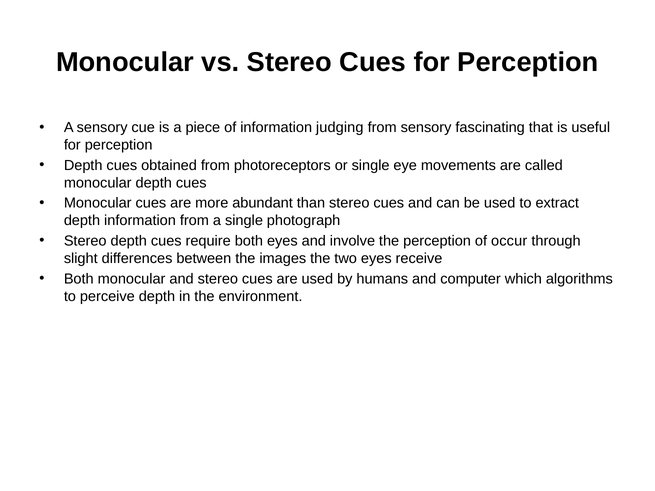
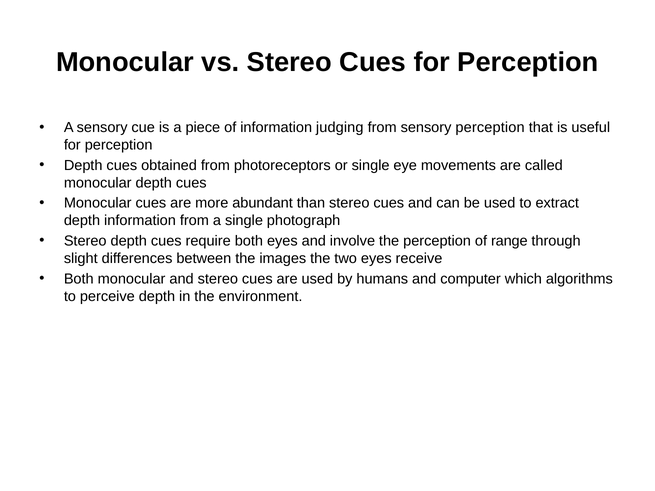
sensory fascinating: fascinating -> perception (490, 128)
occur: occur -> range (509, 241)
